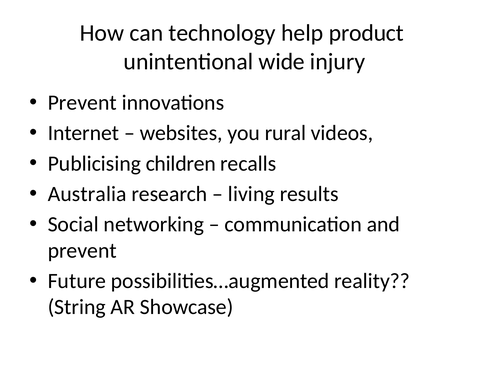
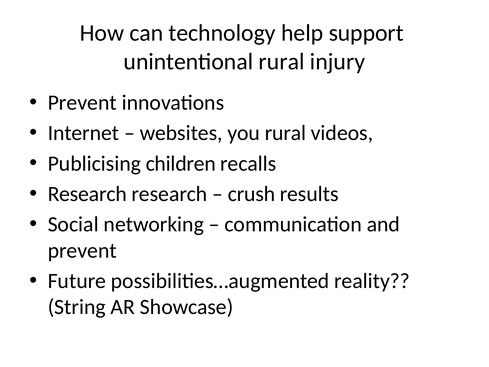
product: product -> support (366, 33)
unintentional wide: wide -> rural (282, 62)
Australia: Australia -> Research (87, 194)
living: living -> crush (252, 194)
